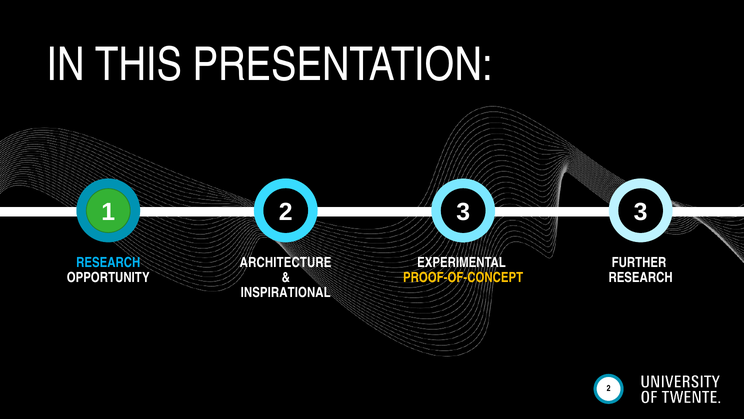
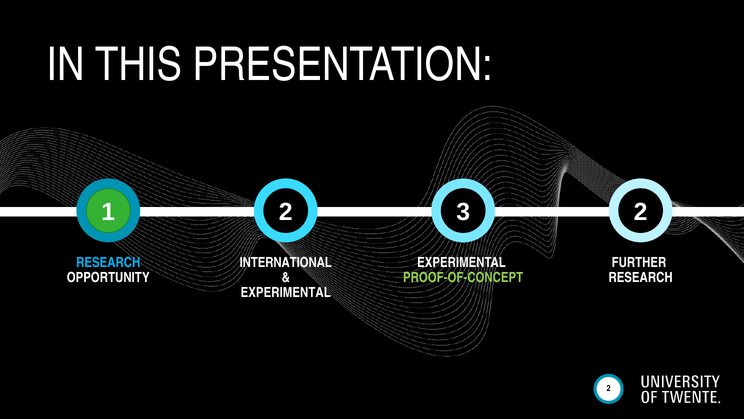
3 3: 3 -> 2 (641, 212)
ARCHITECTURE: ARCHITECTURE -> INTERNATIONAL (286, 262)
PROOF-OF-CONCEPT colour: yellow -> light green (463, 277)
INSPIRATIONAL: INSPIRATIONAL -> EXPERIMENTAL (286, 292)
